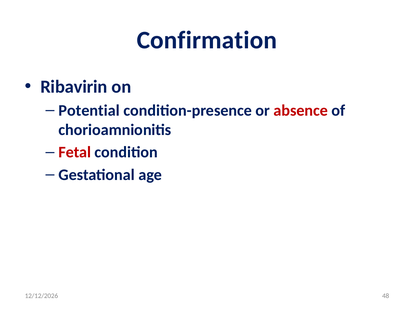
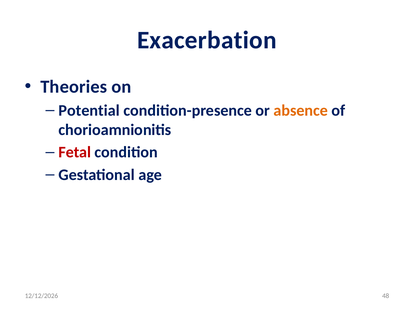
Confirmation: Confirmation -> Exacerbation (207, 40)
Ribavirin: Ribavirin -> Theories (74, 87)
absence colour: red -> orange (301, 111)
